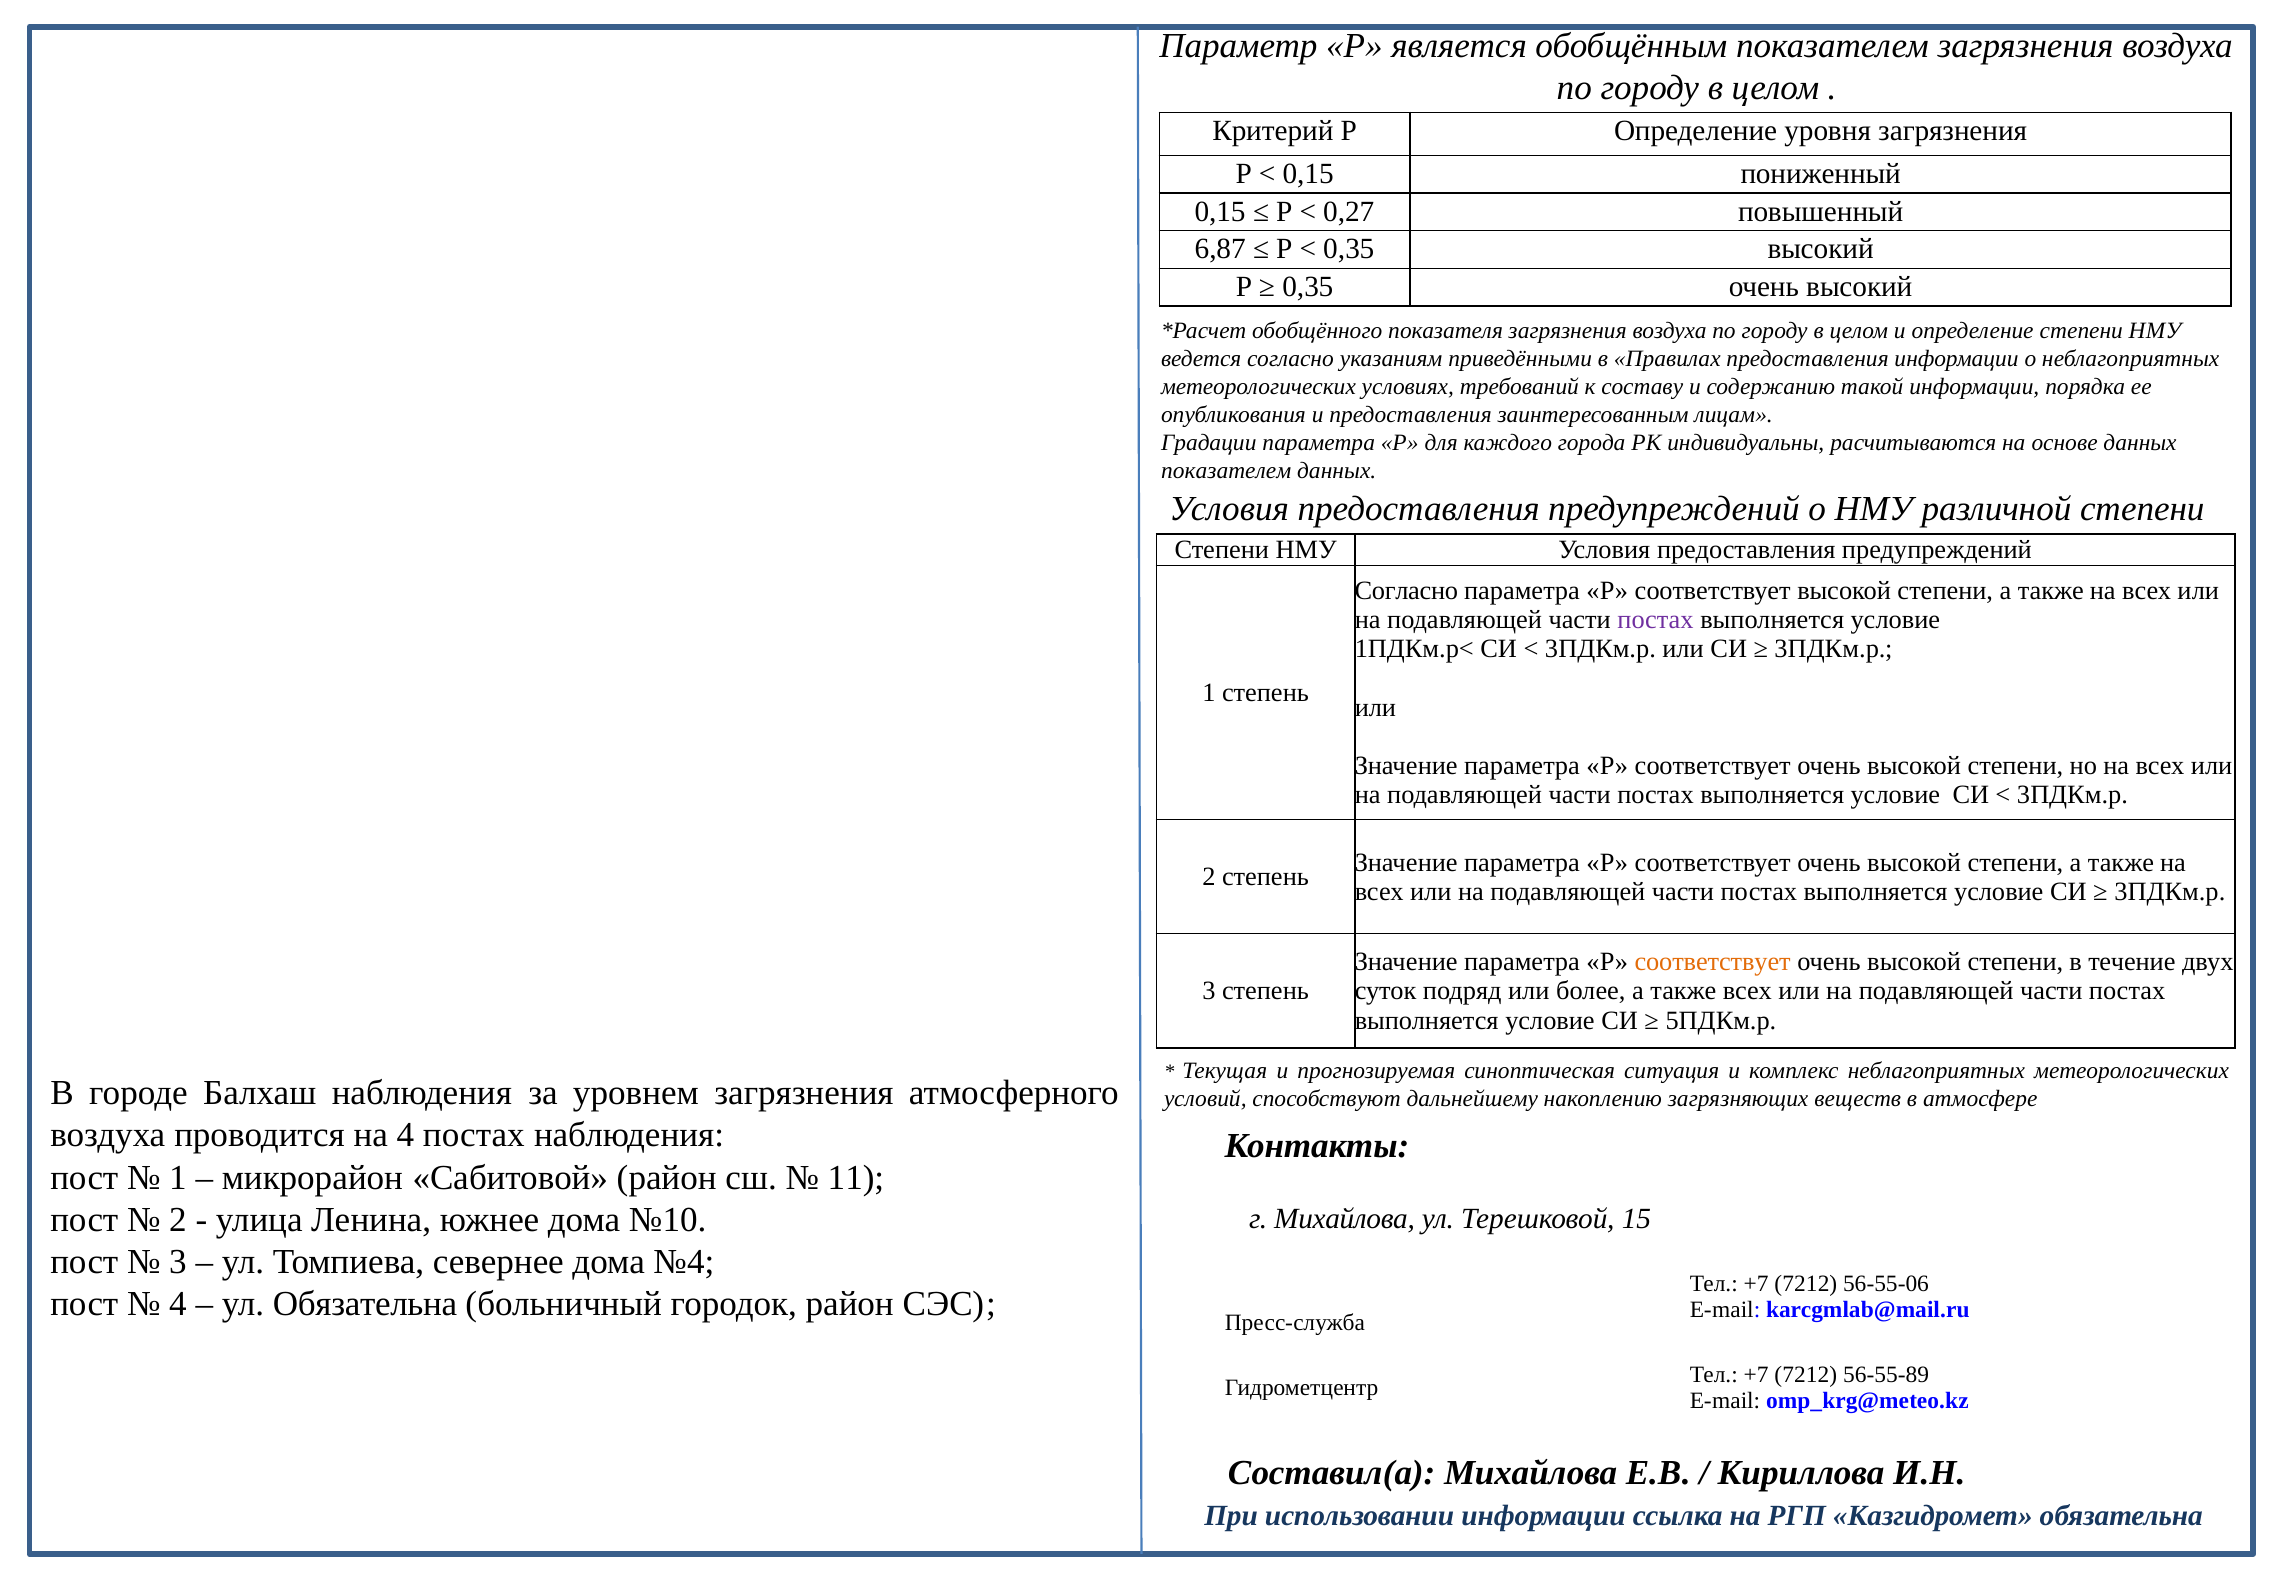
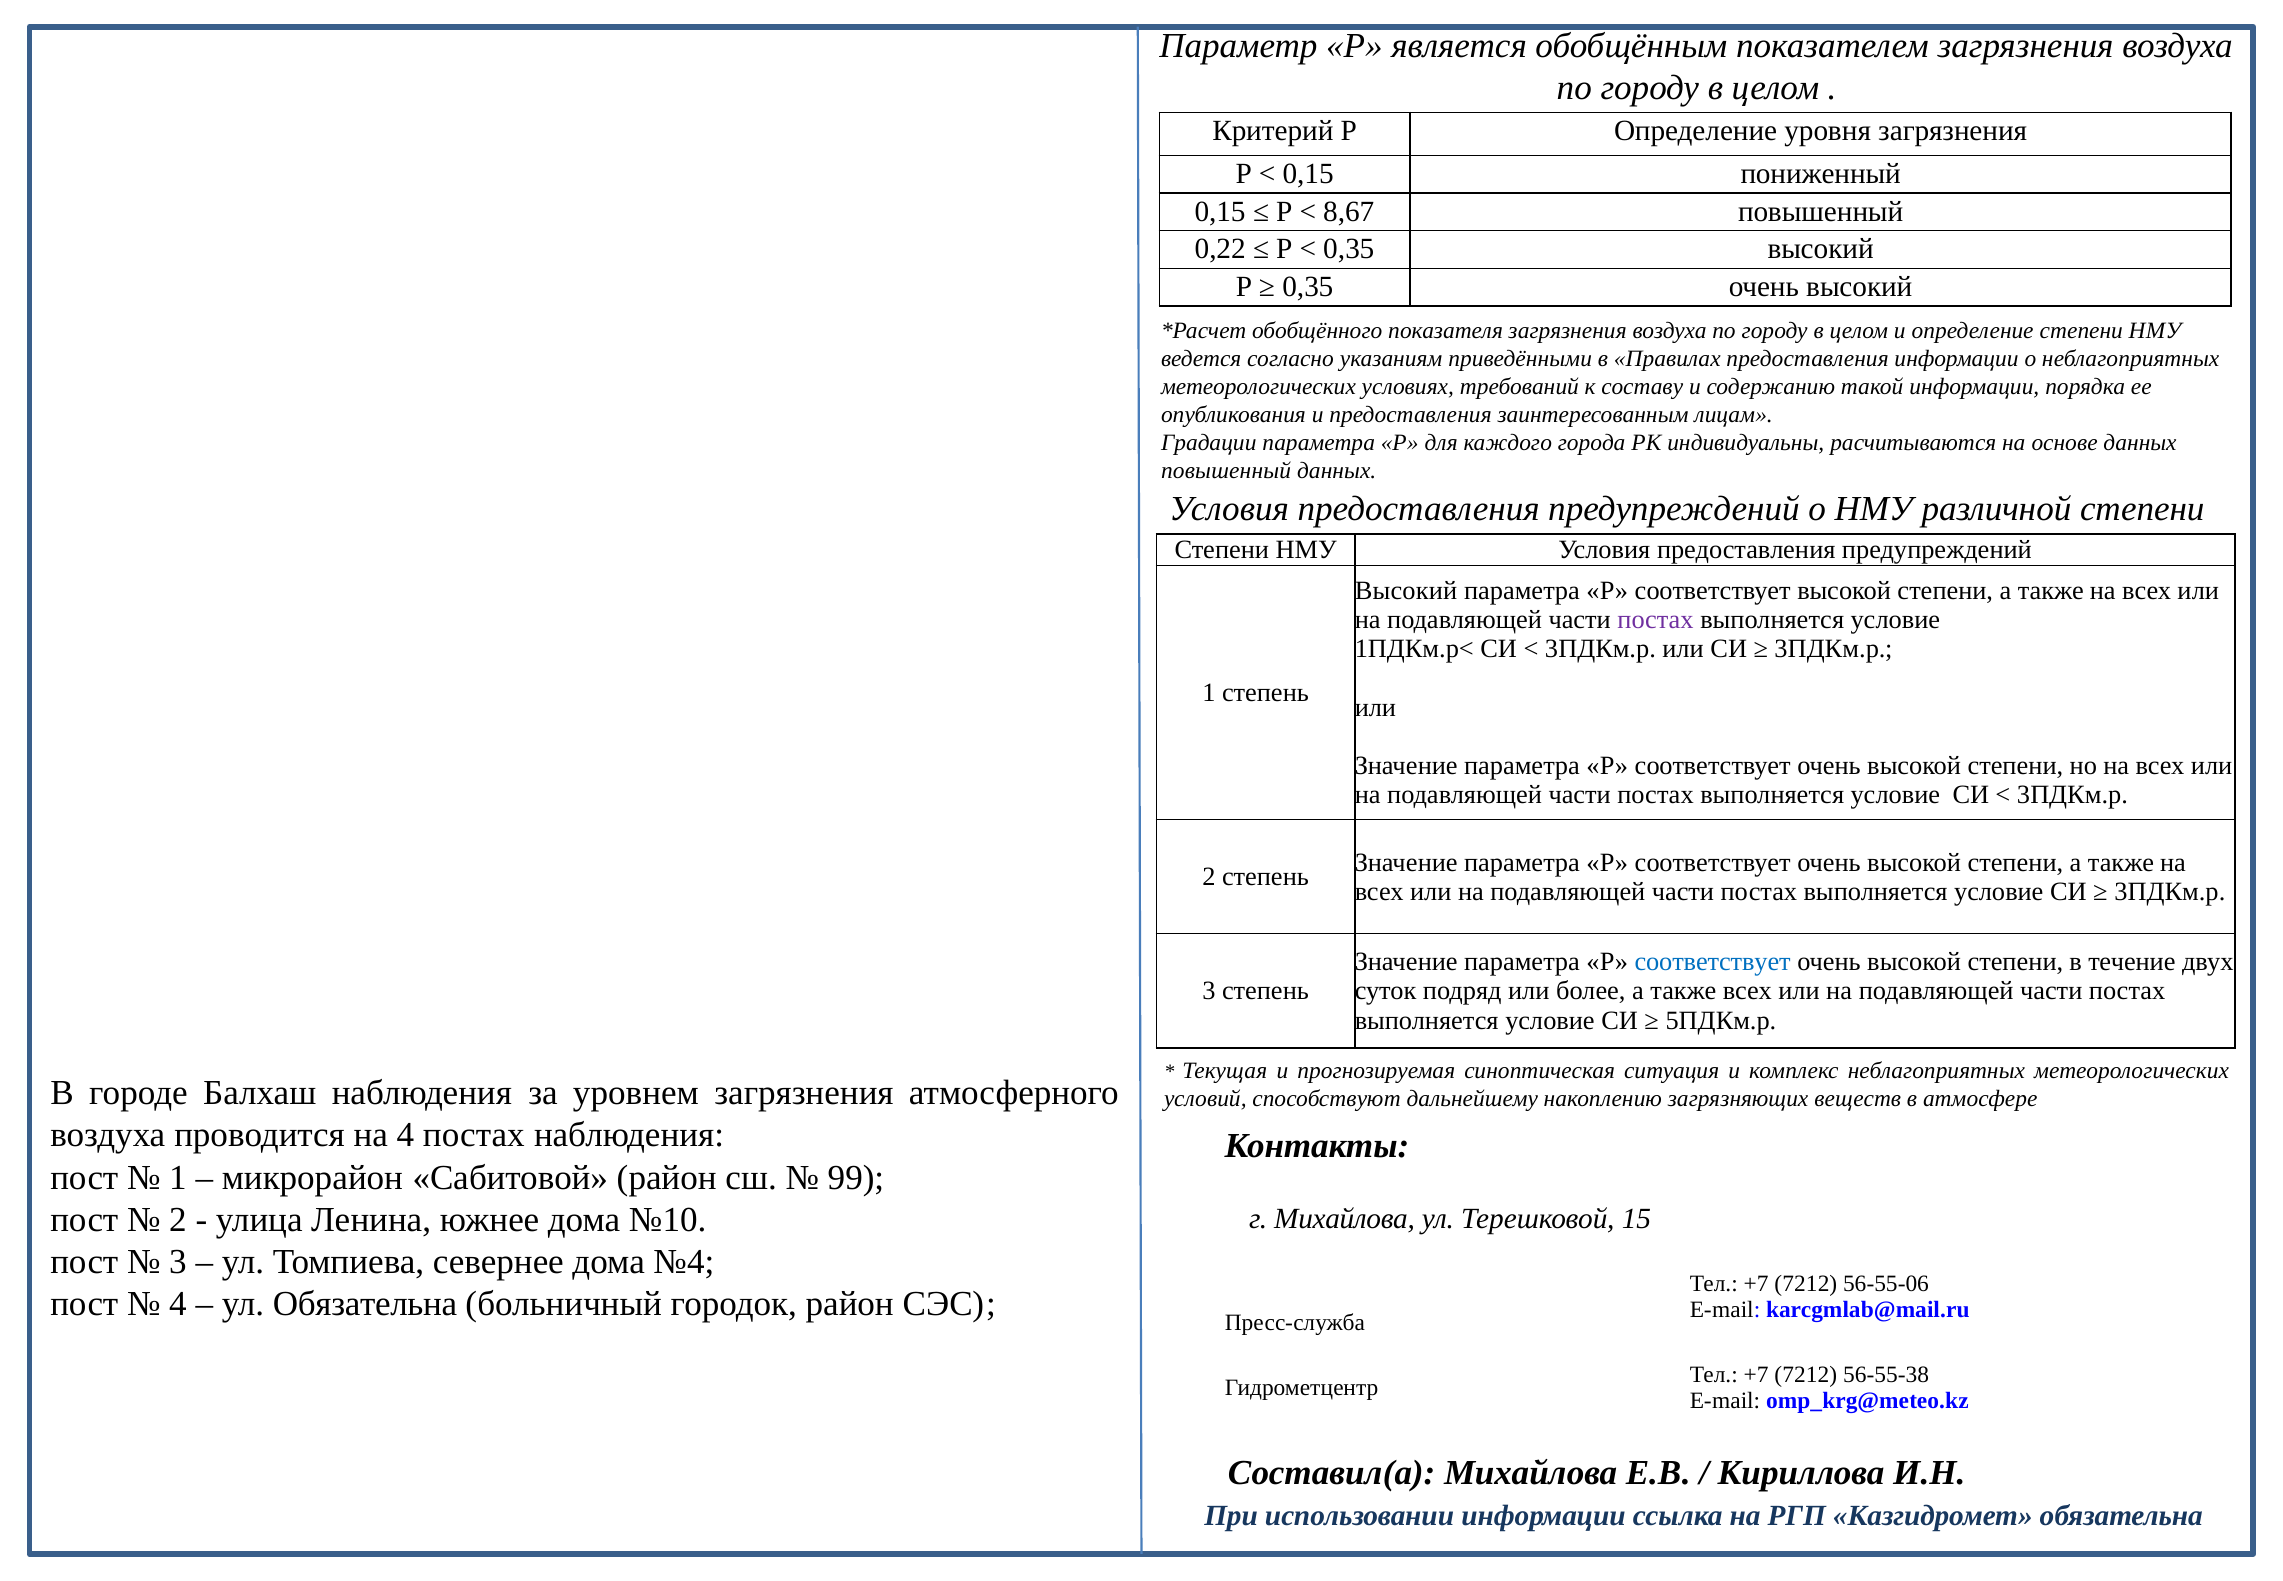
0,27: 0,27 -> 8,67 (1349, 212)
6,87: 6,87 -> 0,22 (1220, 249)
показателем: показателем -> повышенный (1226, 471)
Согласно: Согласно -> Высокий (1406, 590)
соответствует colour: orange -> blue (1713, 962)
11: 11 -> 99 (856, 1177)
56-55-89: 56-55-89 -> 56-55-38 (1886, 1375)
